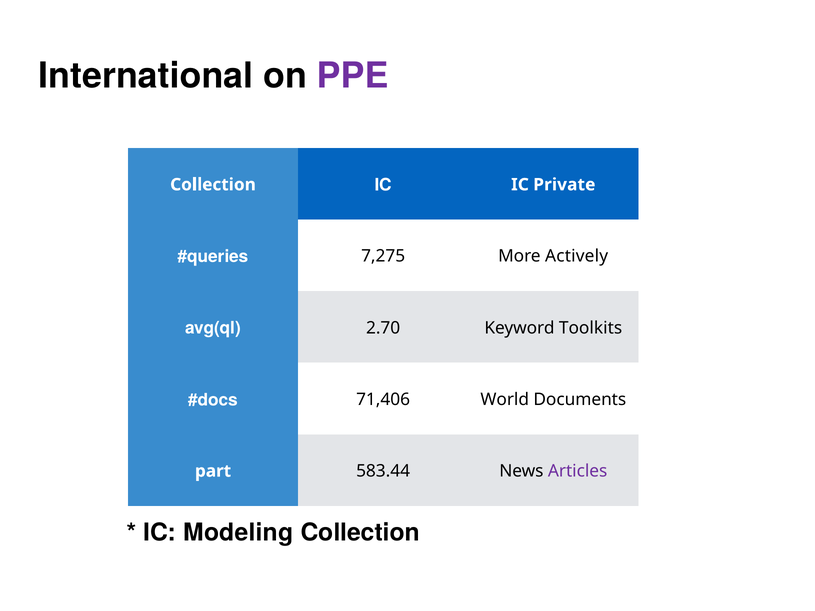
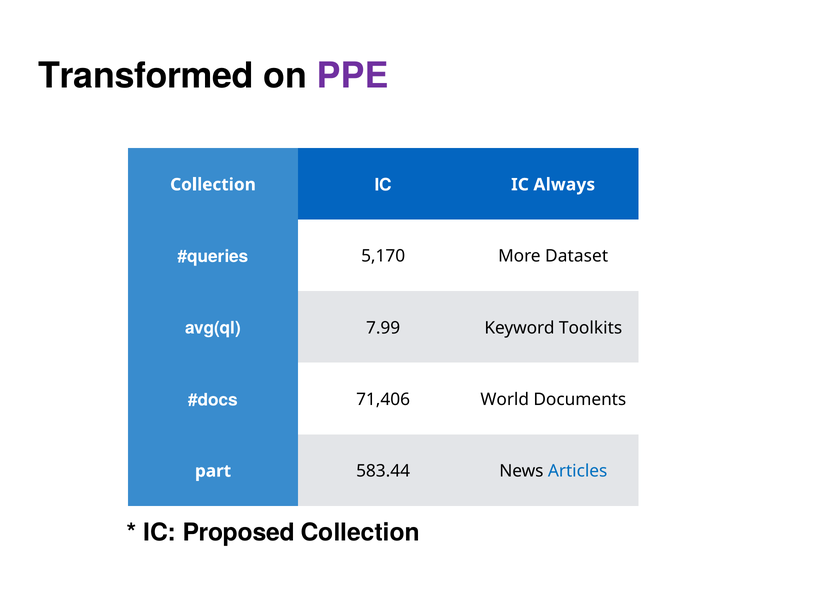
International: International -> Transformed (146, 76)
Private: Private -> Always (564, 185)
7,275: 7,275 -> 5,170 (383, 256)
Actively: Actively -> Dataset (577, 256)
2.70: 2.70 -> 7.99 (383, 328)
Articles colour: purple -> blue (578, 471)
Modeling: Modeling -> Proposed (239, 533)
